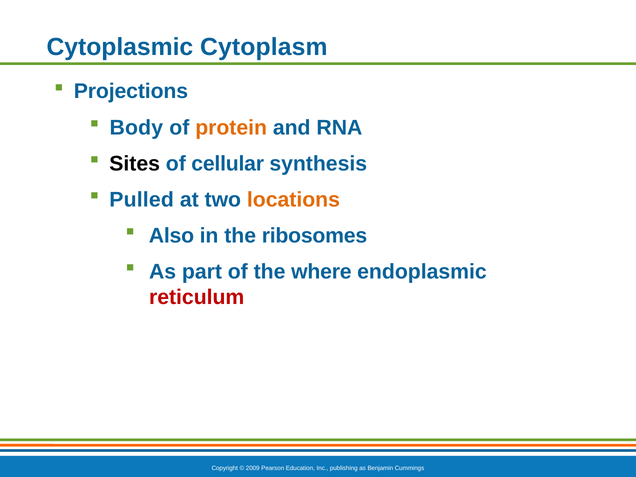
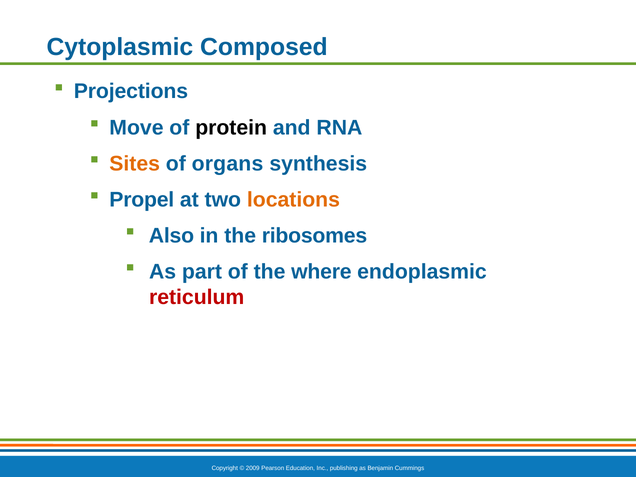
Cytoplasm: Cytoplasm -> Composed (264, 47)
Body: Body -> Move (136, 128)
protein colour: orange -> black (231, 128)
Sites colour: black -> orange (135, 164)
cellular: cellular -> organs (227, 164)
Pulled: Pulled -> Propel (142, 200)
